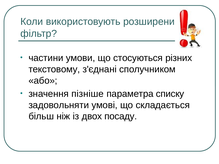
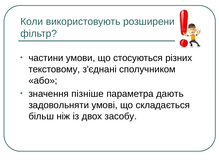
списку: списку -> дають (170, 94)
посаду: посаду -> засобу (121, 117)
